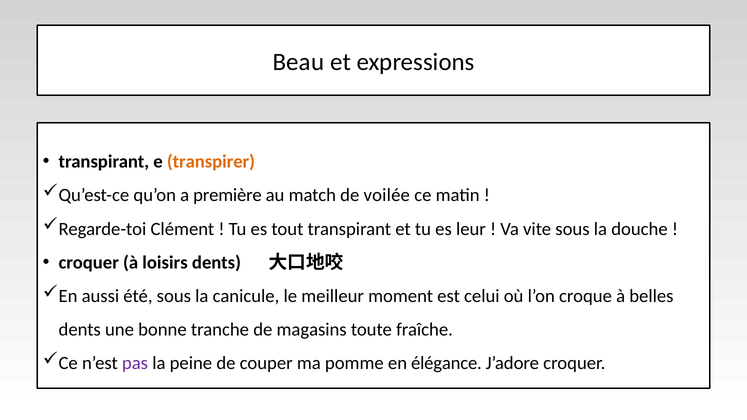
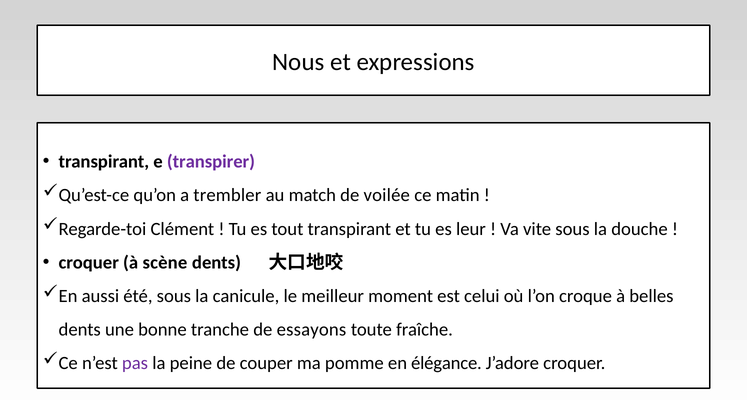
Beau: Beau -> Nous (298, 62)
transpirer colour: orange -> purple (211, 162)
première: première -> trembler (227, 195)
loisirs: loisirs -> scène (165, 263)
magasins: magasins -> essayons (312, 330)
